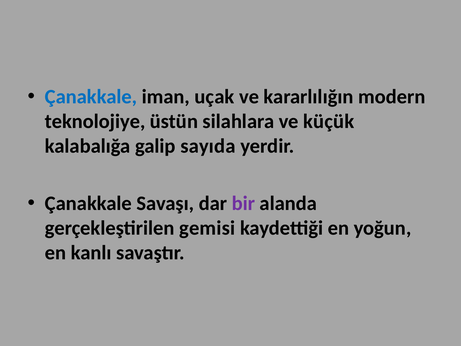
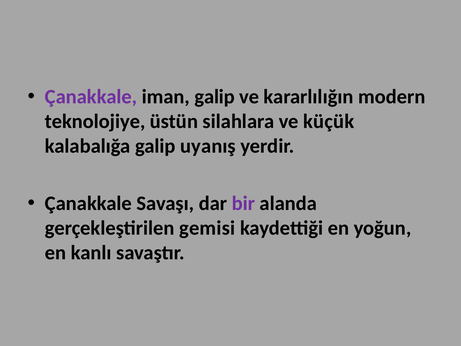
Çanakkale colour: blue -> purple (91, 97)
iman uçak: uçak -> galip (215, 97)
sayıda: sayıda -> uyanış (208, 146)
